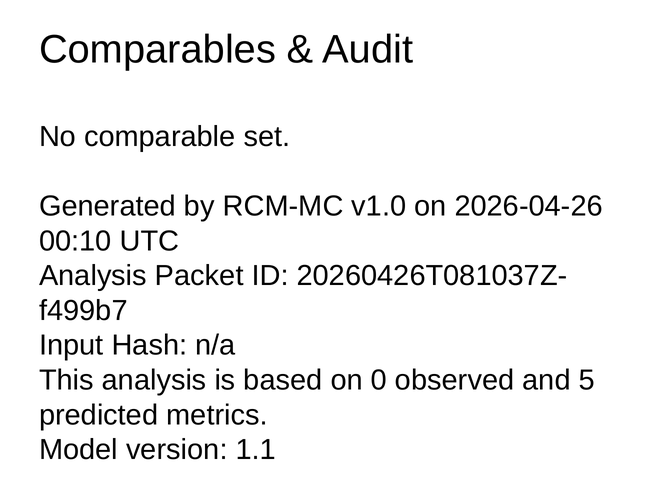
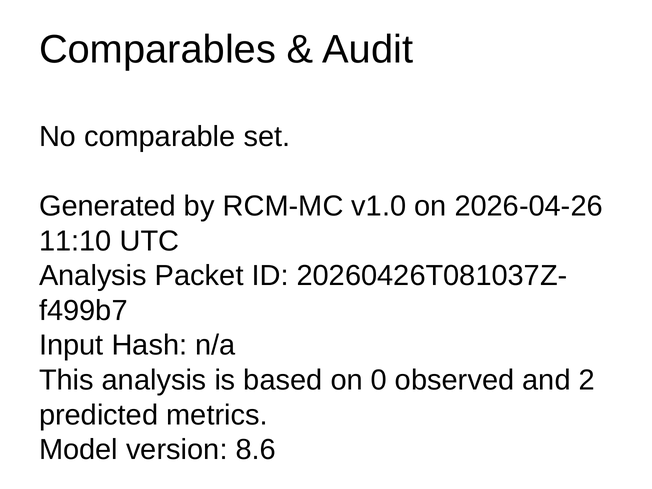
00:10: 00:10 -> 11:10 (75, 241)
5: 5 -> 2 (587, 380)
1.1: 1.1 -> 8.6 (256, 450)
